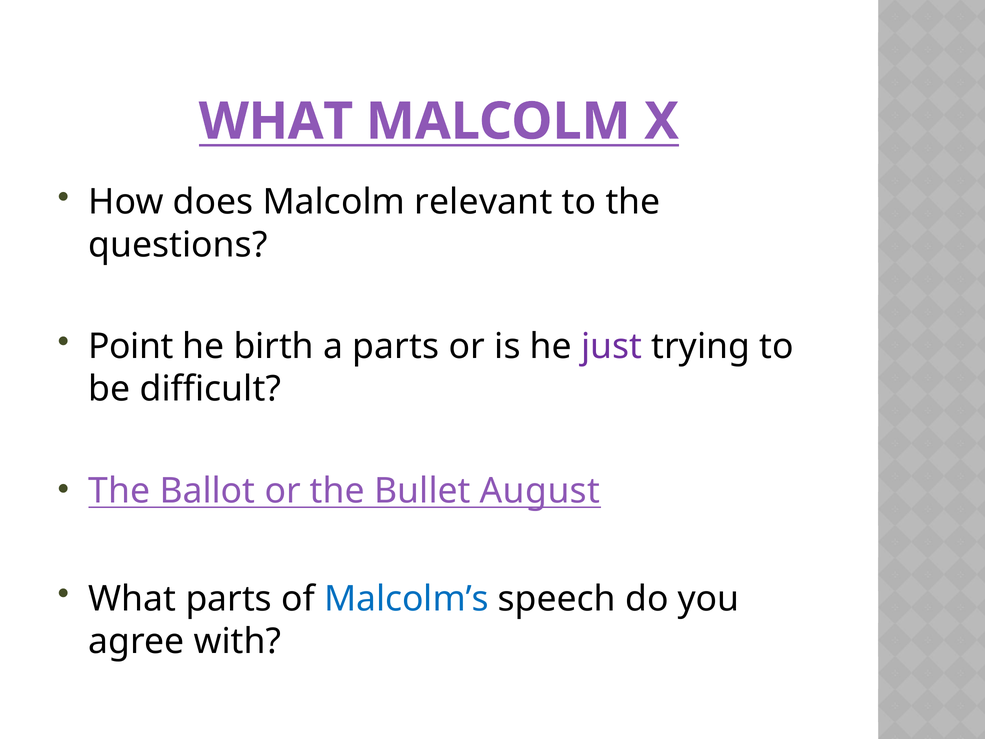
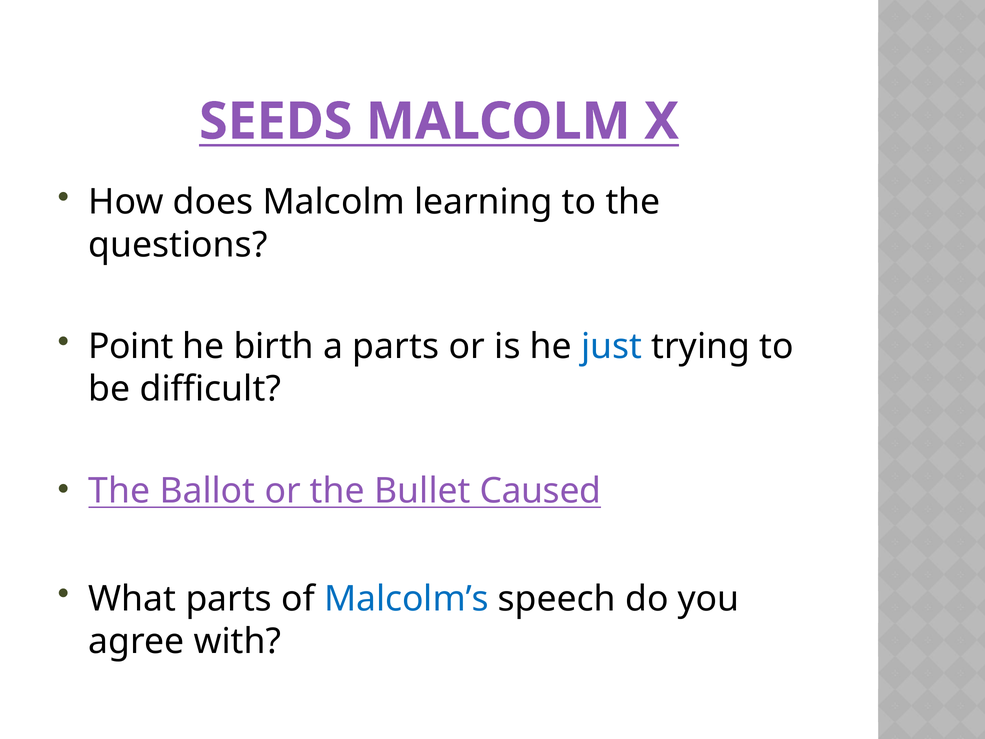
WHAT: WHAT -> SEEDS (276, 121)
relevant: relevant -> learning (484, 202)
just colour: purple -> blue (612, 346)
August: August -> Caused (540, 491)
